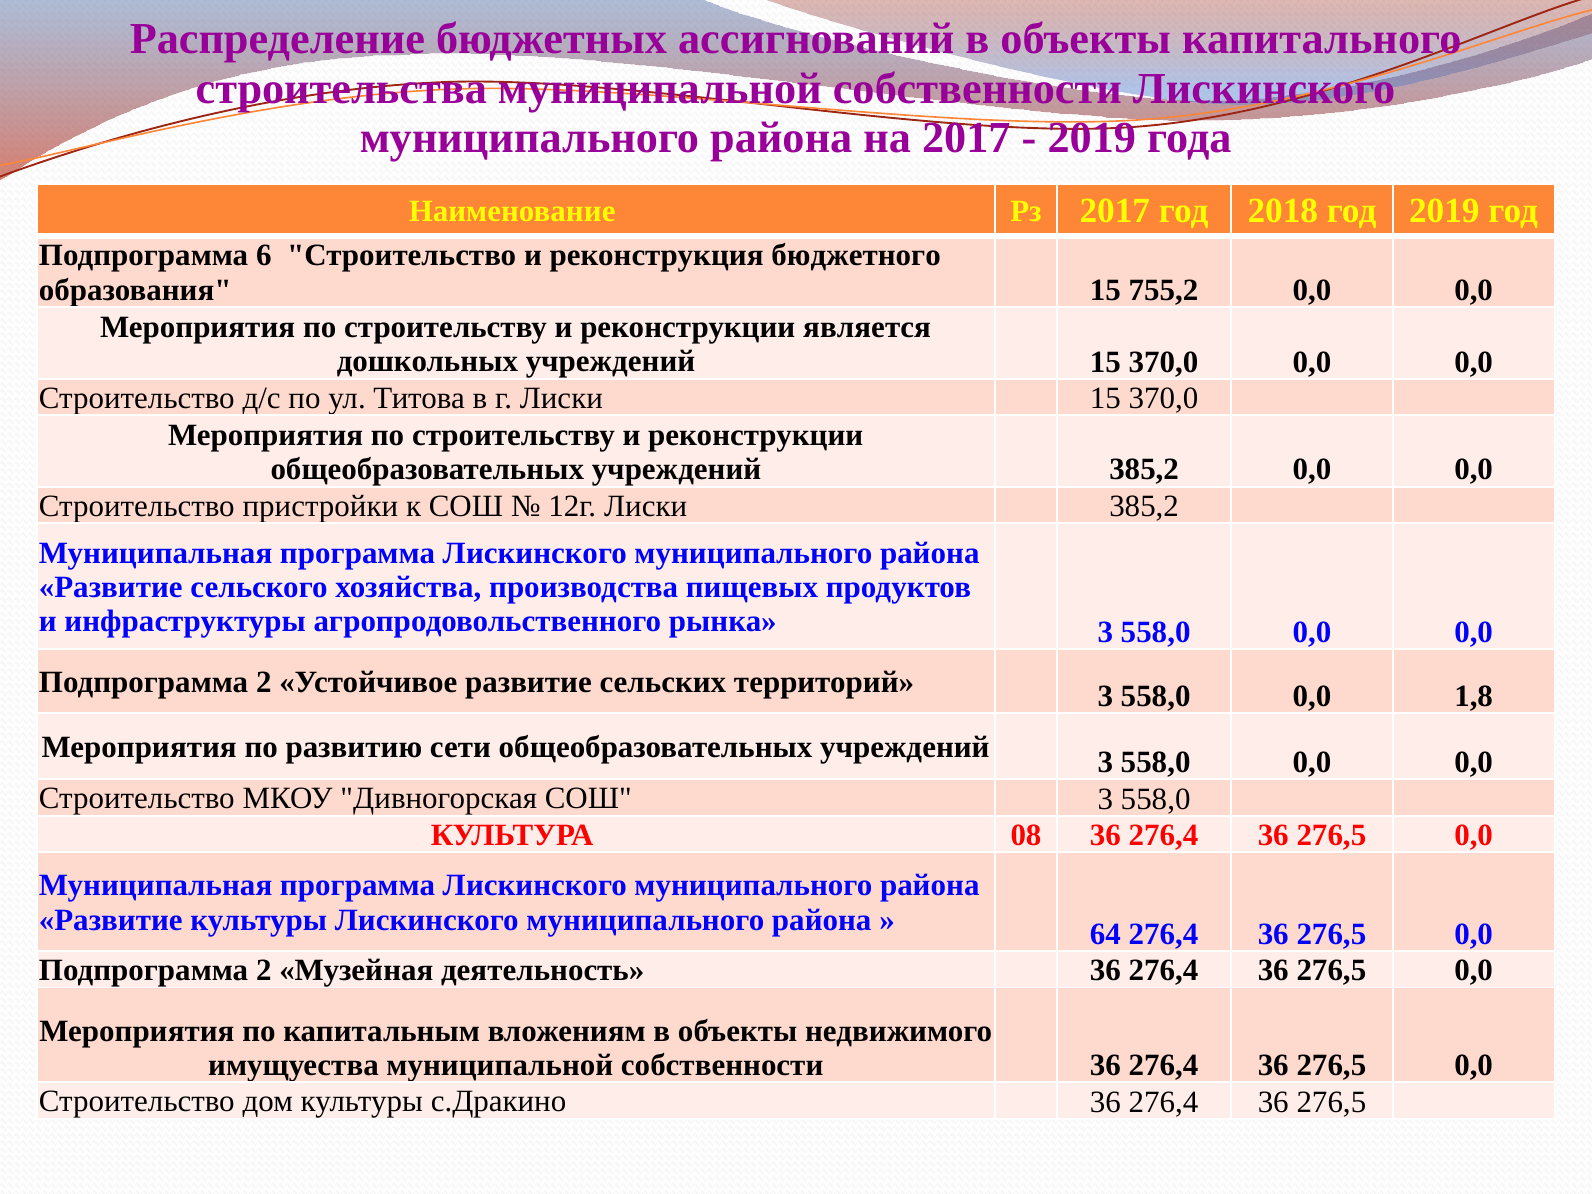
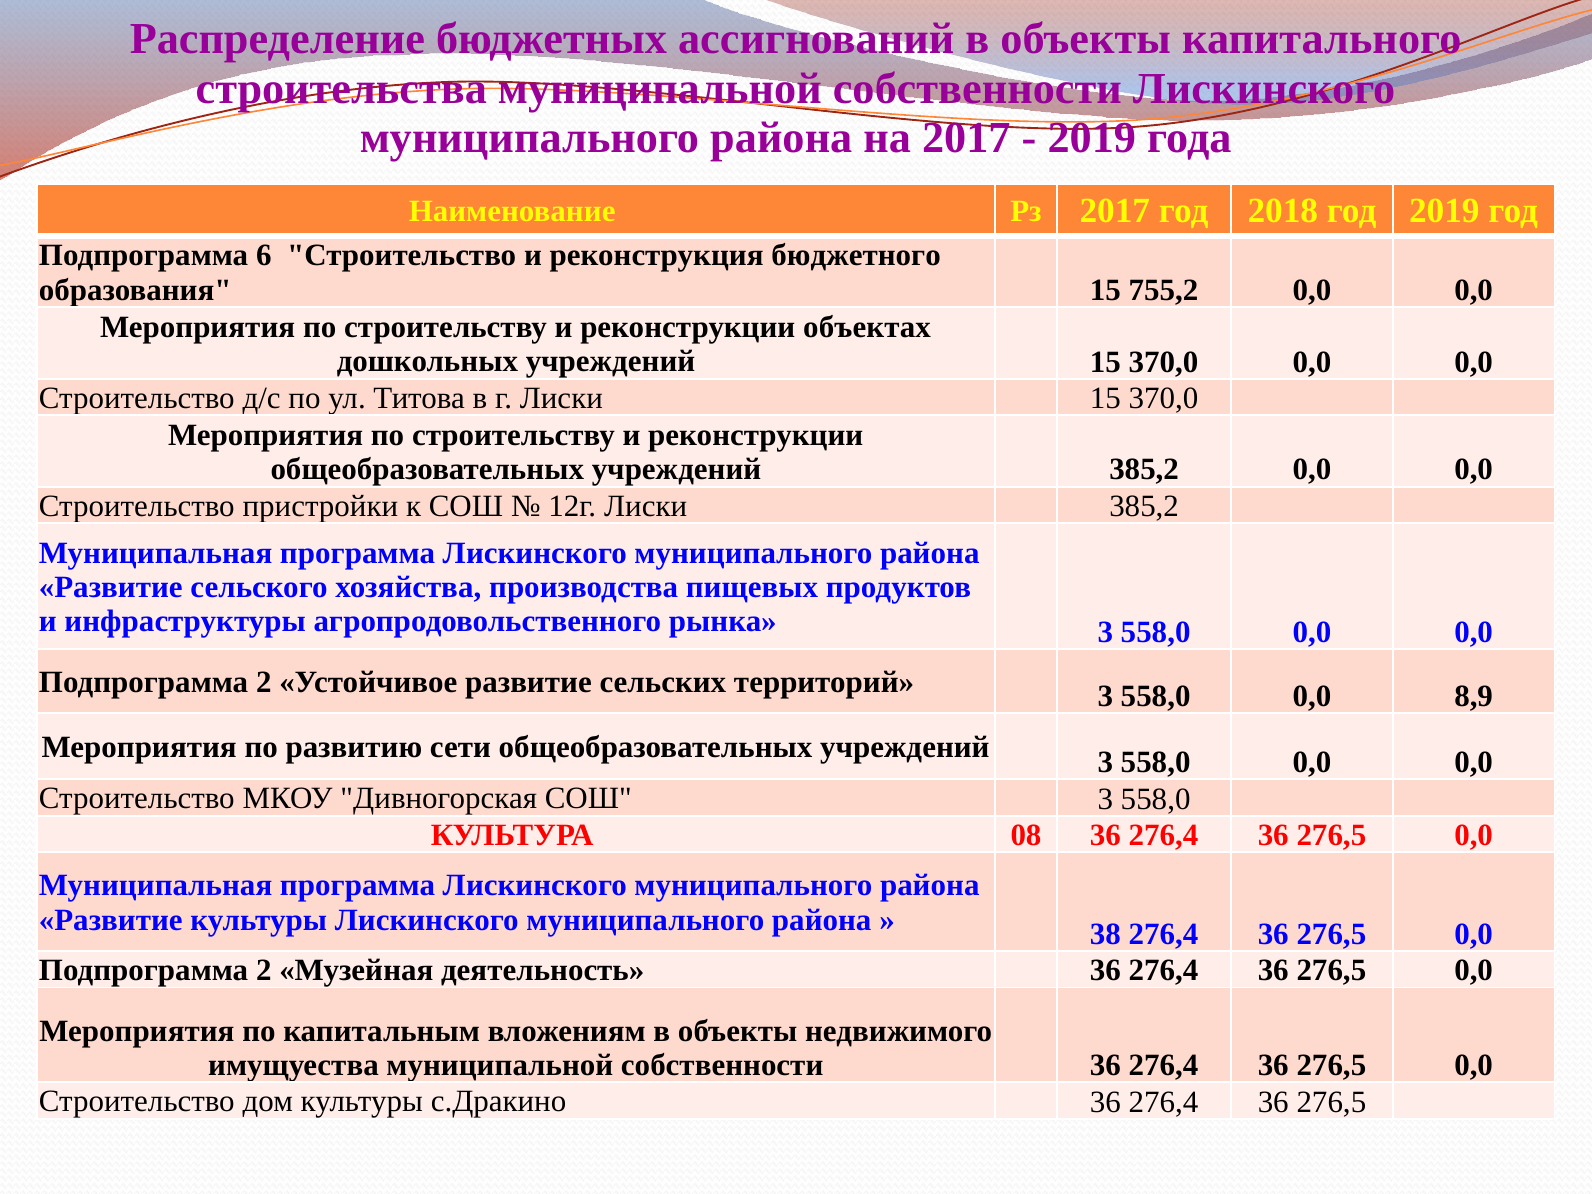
является: является -> объектах (867, 327)
1,8: 1,8 -> 8,9 (1474, 696)
64: 64 -> 38 (1105, 934)
